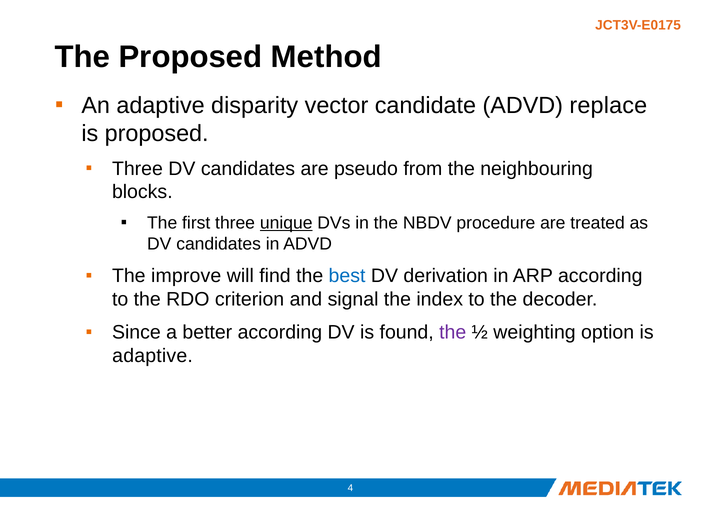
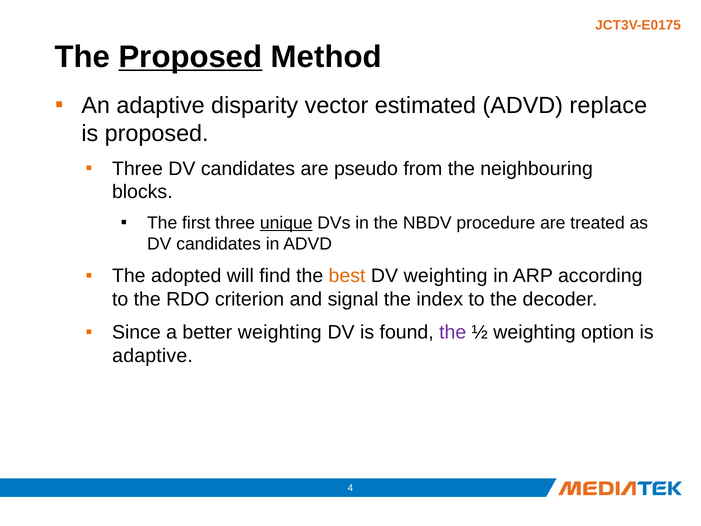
Proposed underline: none -> present (191, 57)
candidate: candidate -> estimated (425, 105)
improve: improve -> adopted (186, 276)
best colour: blue -> orange (347, 276)
DV derivation: derivation -> weighting (446, 276)
better according: according -> weighting (280, 332)
